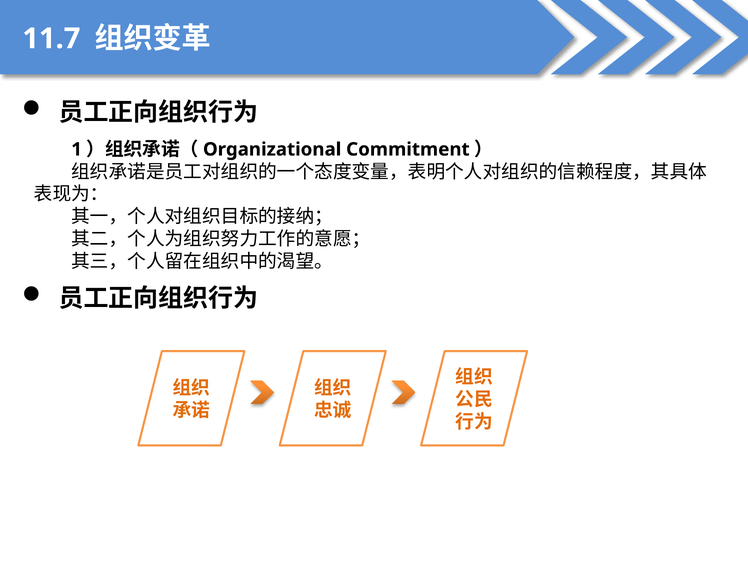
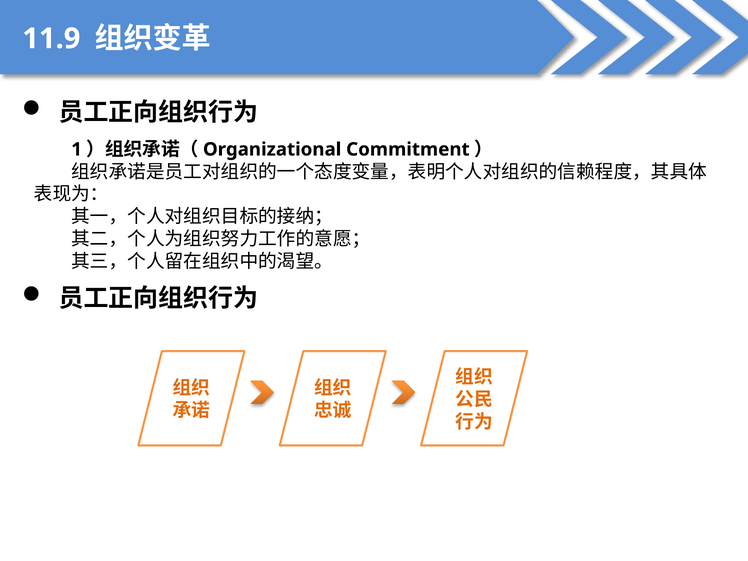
11.7: 11.7 -> 11.9 (51, 39)
